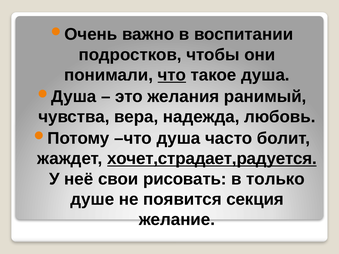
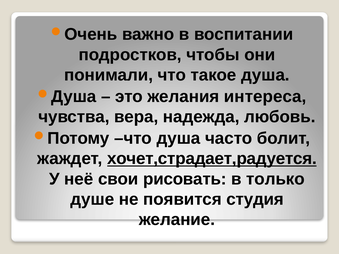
что underline: present -> none (172, 75)
ранимый: ранимый -> интереса (265, 97)
секция: секция -> студия (255, 199)
